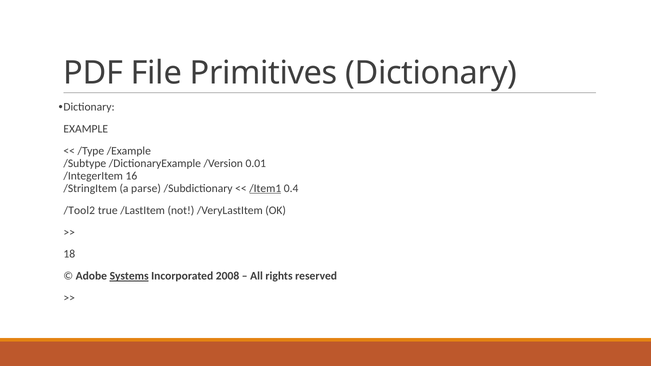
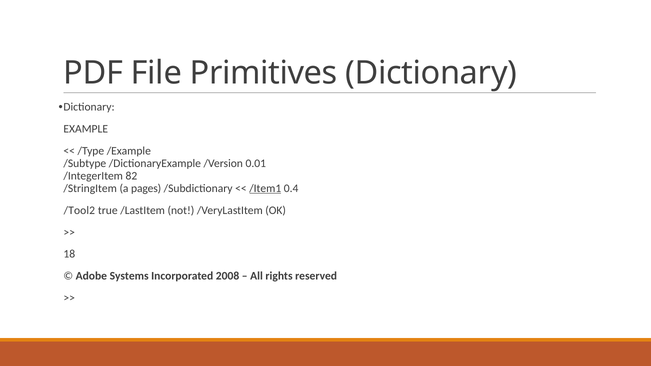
16: 16 -> 82 (131, 176)
parse: parse -> pages (146, 188)
Systems underline: present -> none (129, 276)
